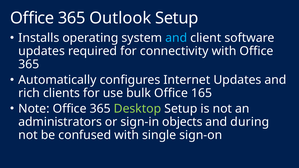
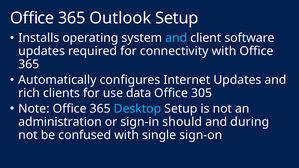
bulk: bulk -> data (139, 93)
165: 165 -> 305 (202, 93)
Desktop colour: light green -> light blue (137, 109)
administrators: administrators -> administration (60, 122)
objects: objects -> should (182, 122)
